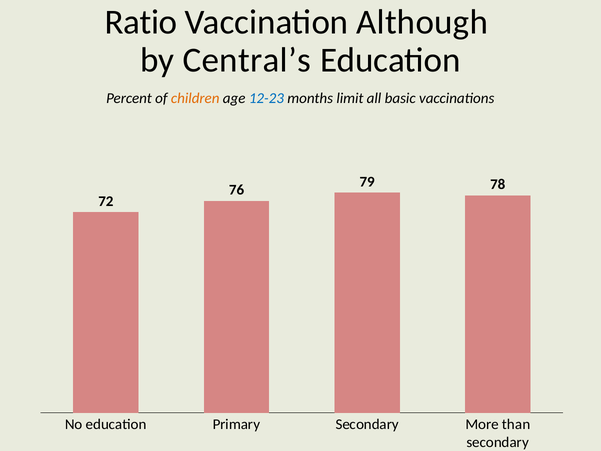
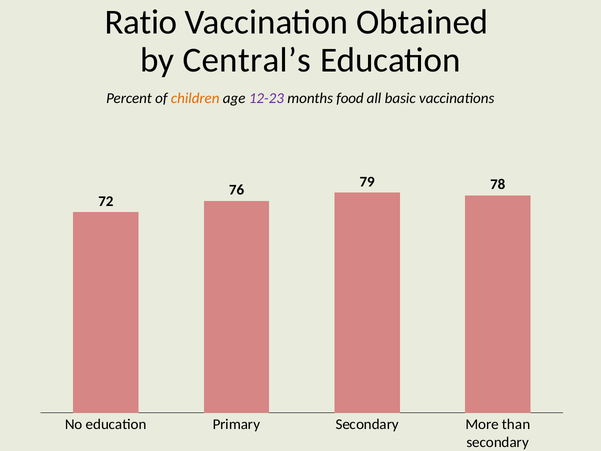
Although: Although -> Obtained (422, 22)
12-23 colour: blue -> purple (266, 98)
limit: limit -> food (350, 98)
